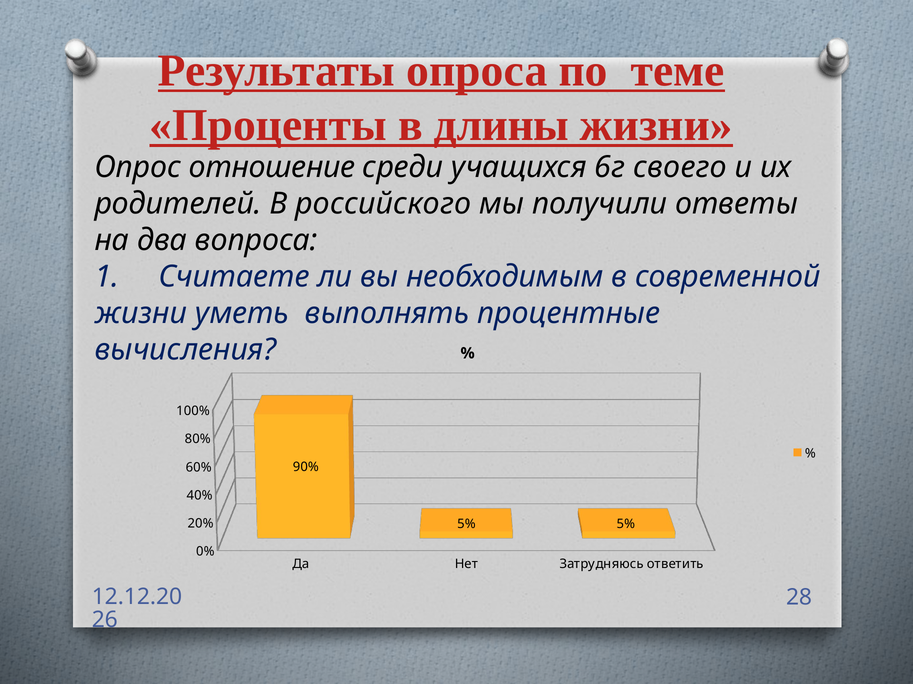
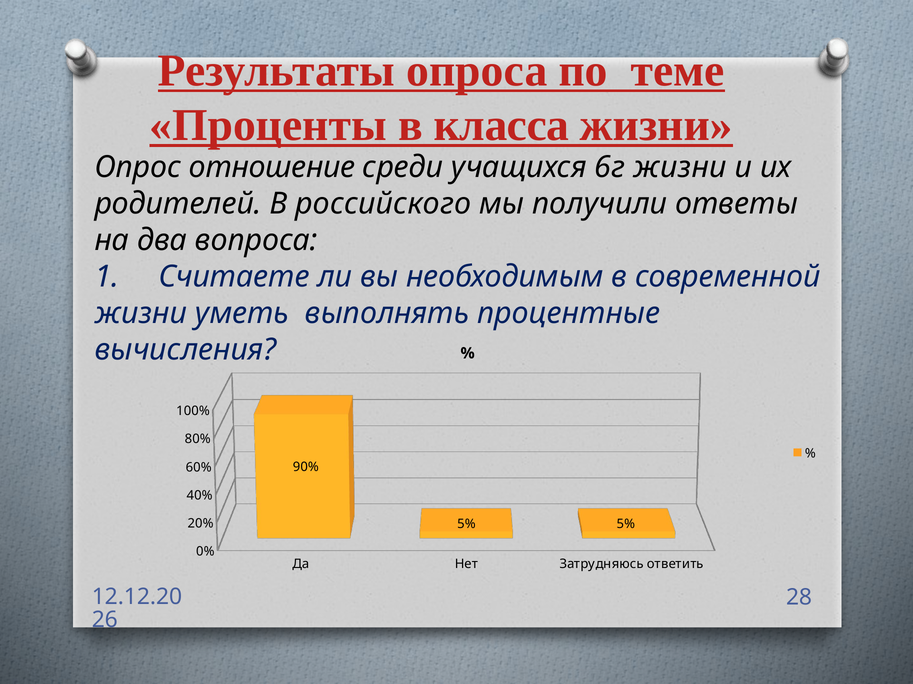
длины: длины -> класса (501, 126)
6г своего: своего -> жизни (680, 168)
